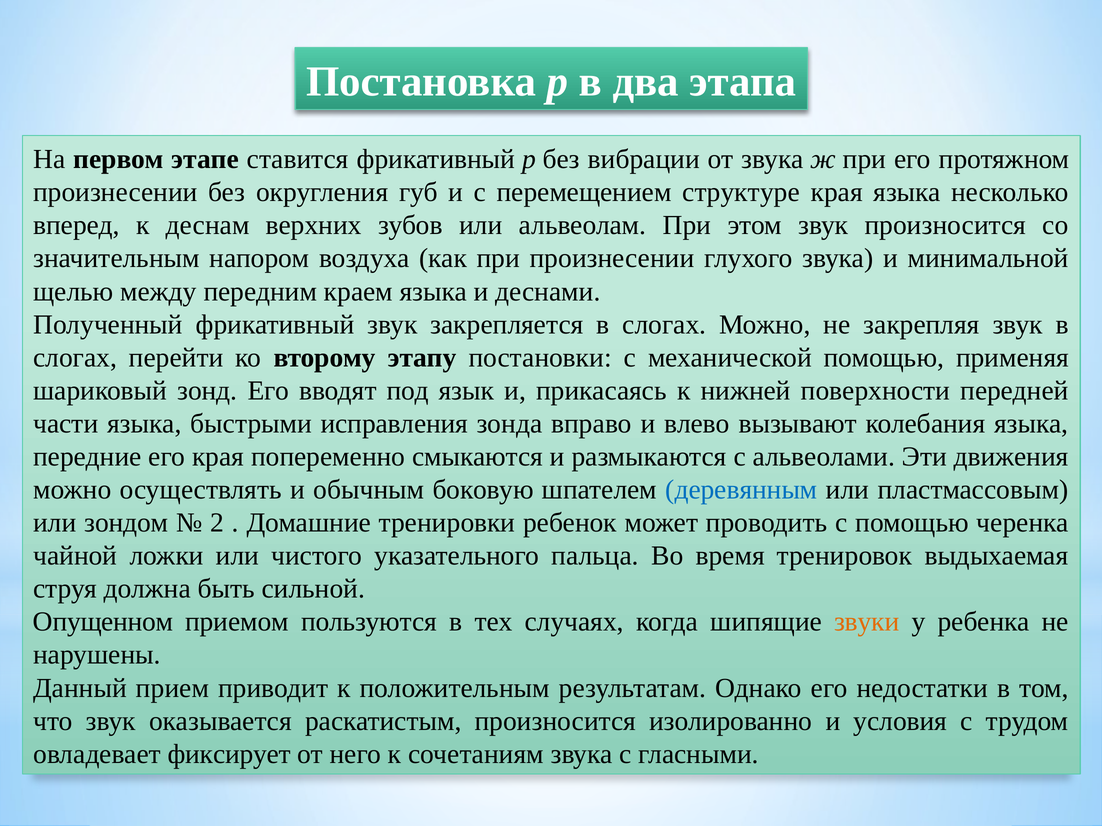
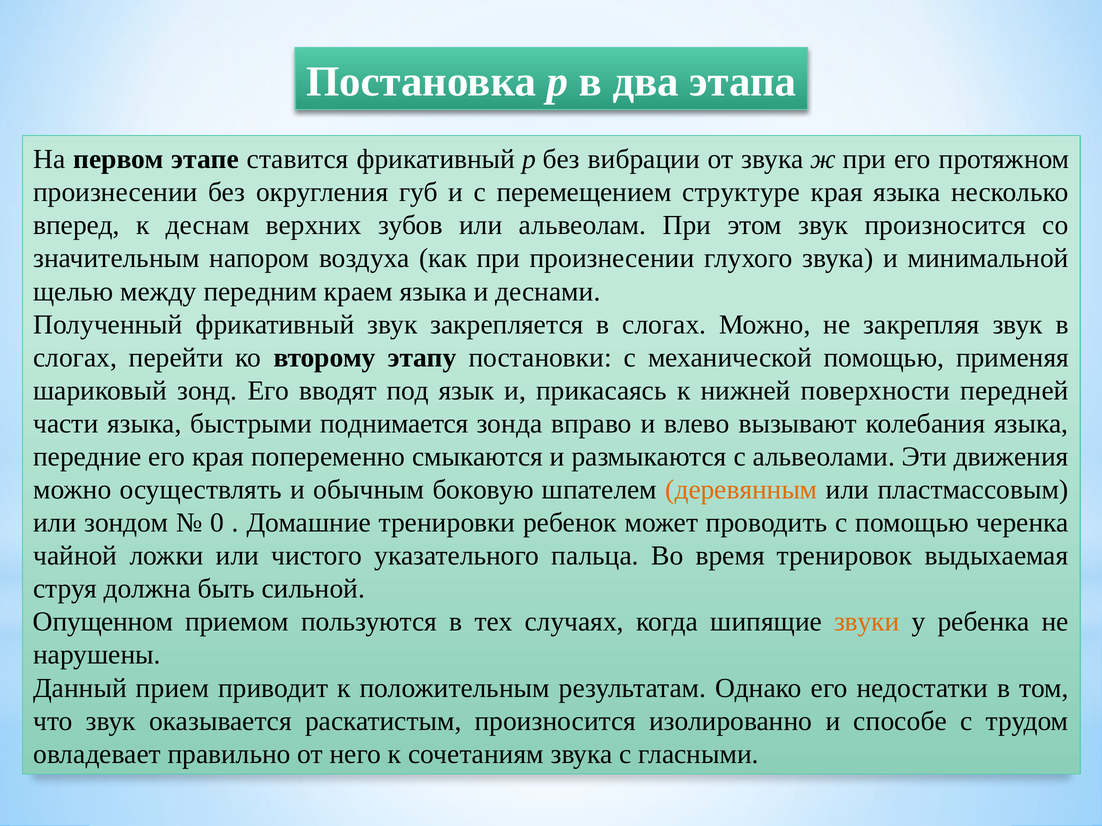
исправления: исправления -> поднимается (394, 424)
деревянным colour: blue -> orange (741, 490)
2: 2 -> 0 (217, 523)
условия: условия -> способе (900, 721)
фиксирует: фиксирует -> правильно (229, 754)
